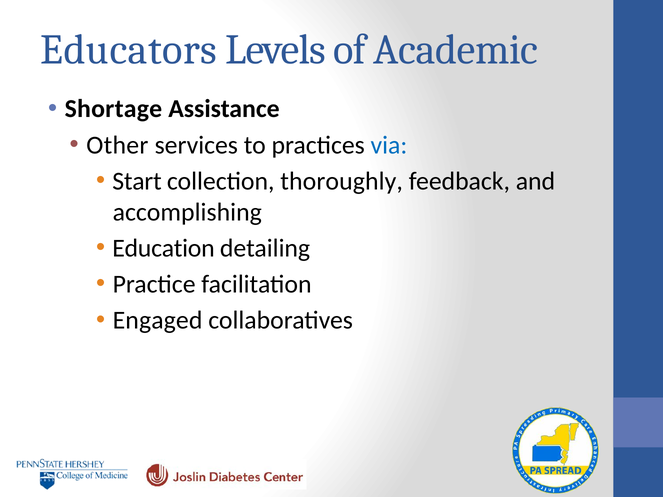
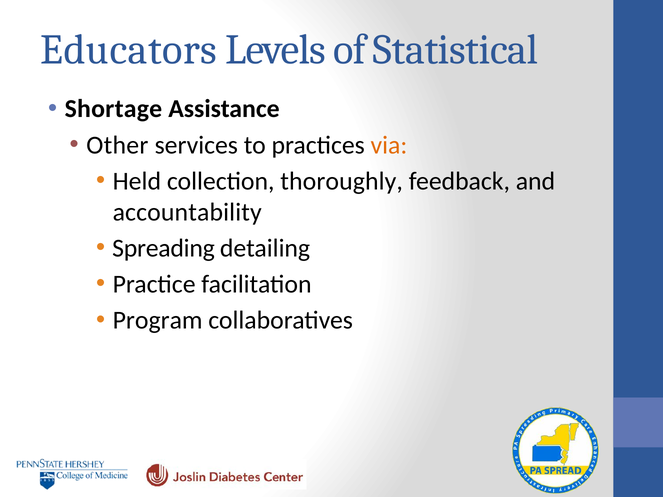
Academic: Academic -> Statistical (456, 50)
via colour: blue -> orange (389, 145)
Start: Start -> Held (137, 181)
accomplishing: accomplishing -> accountability (187, 212)
Education: Education -> Spreading (164, 248)
Engaged: Engaged -> Program (158, 321)
